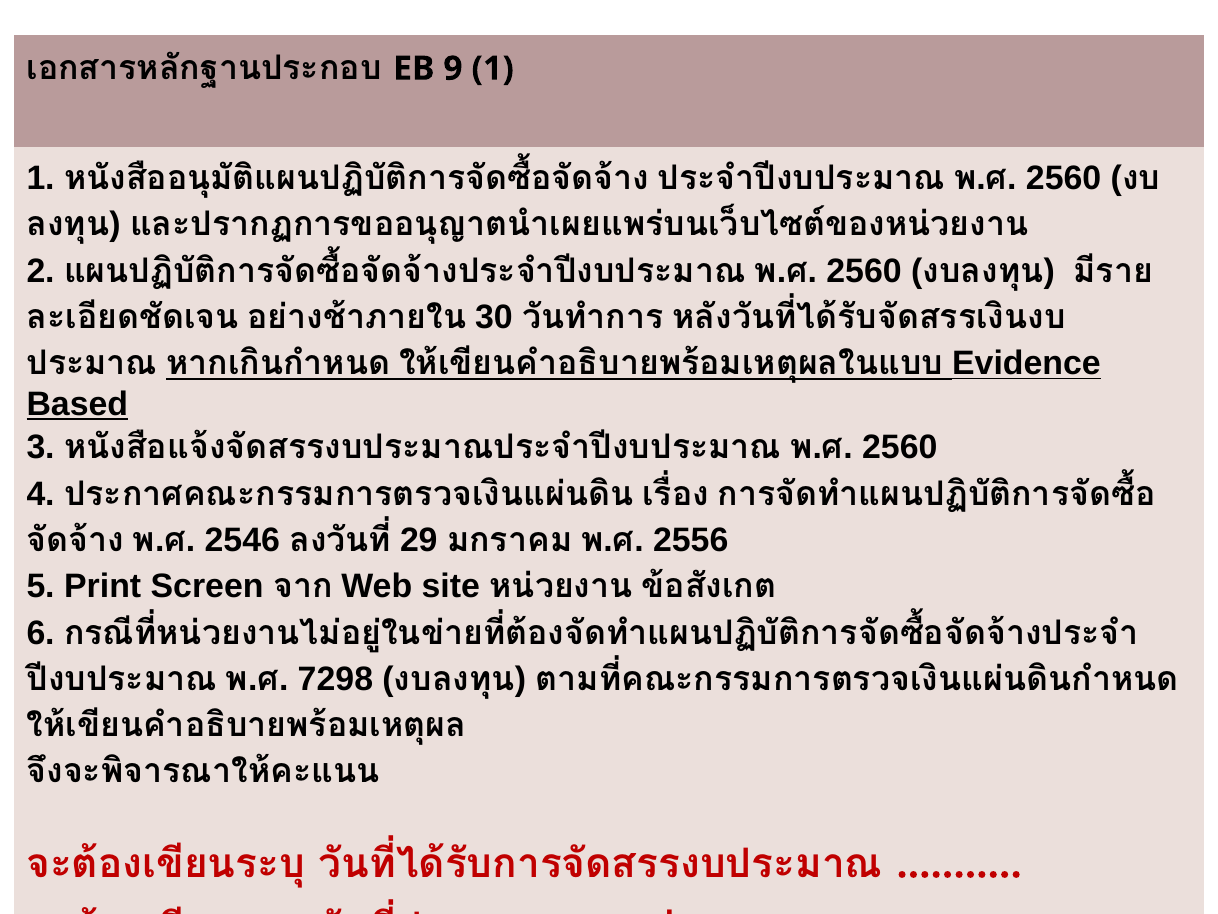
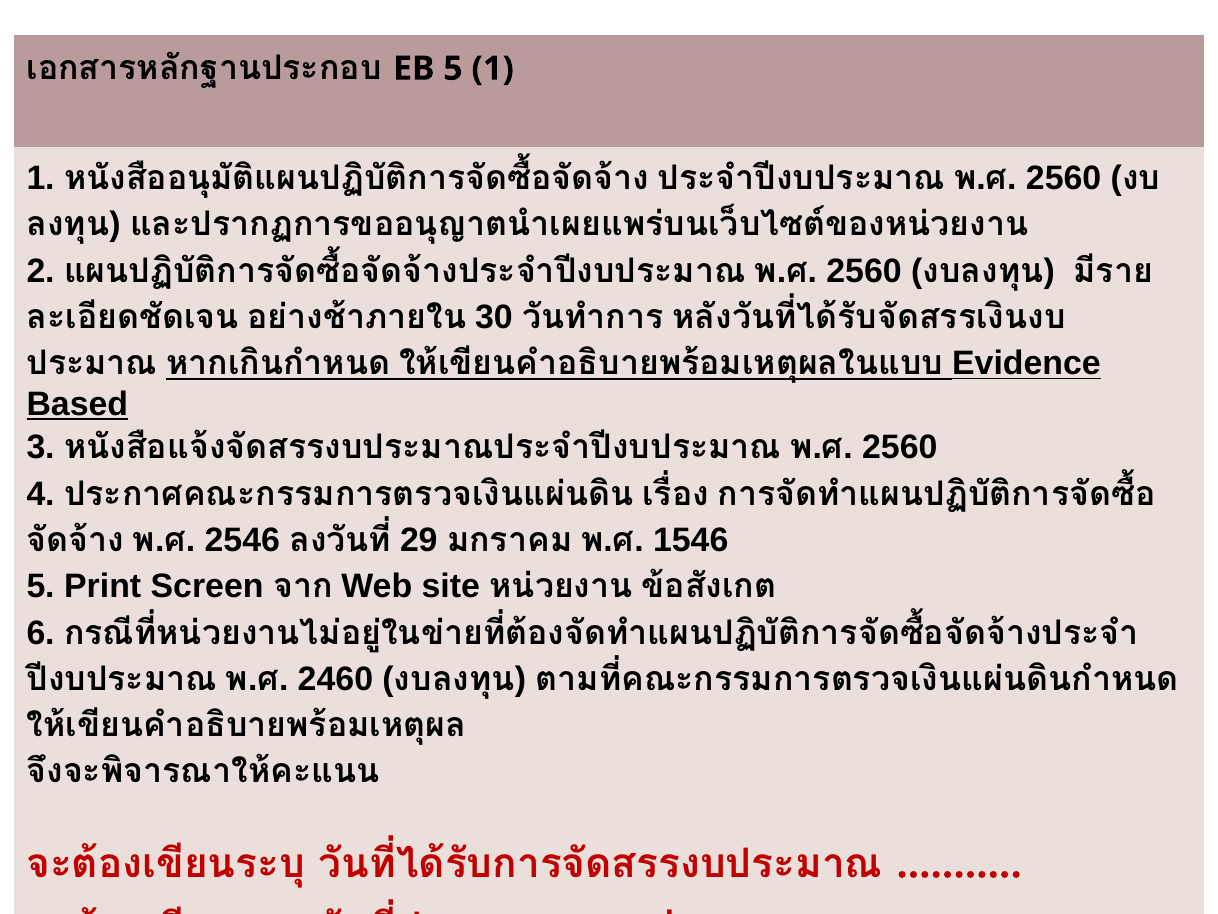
EB 9: 9 -> 5 (453, 69)
2556: 2556 -> 1546 (691, 540)
7298: 7298 -> 2460 (335, 679)
